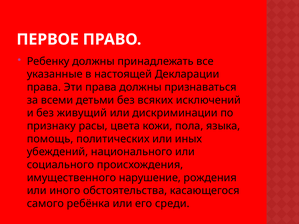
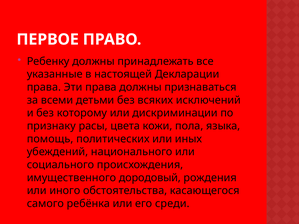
живущий: живущий -> которому (82, 113)
нарушение: нарушение -> дородовый (150, 178)
